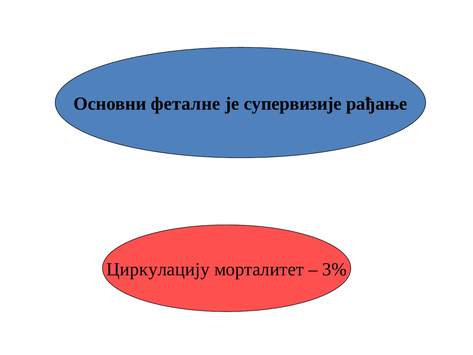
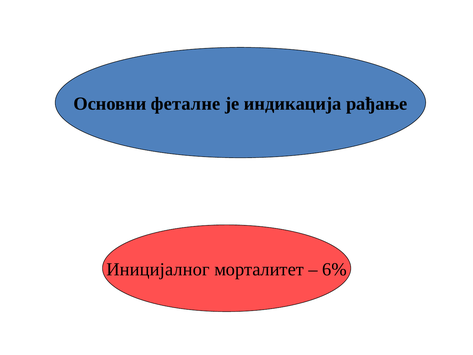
супервизије: супервизије -> индикација (293, 104)
Циркулацију: Циркулацију -> Иницијалног (158, 269)
3%: 3% -> 6% (334, 269)
